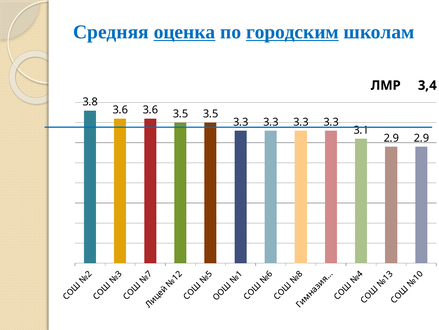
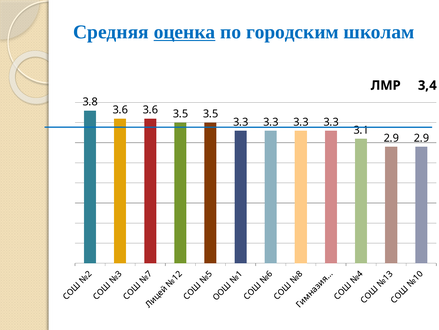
городским underline: present -> none (292, 32)
